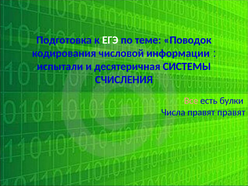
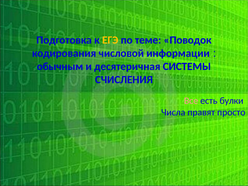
ЕГЭ colour: white -> yellow (110, 40)
испытали: испытали -> обычным (60, 67)
правят правят: правят -> просто (231, 112)
